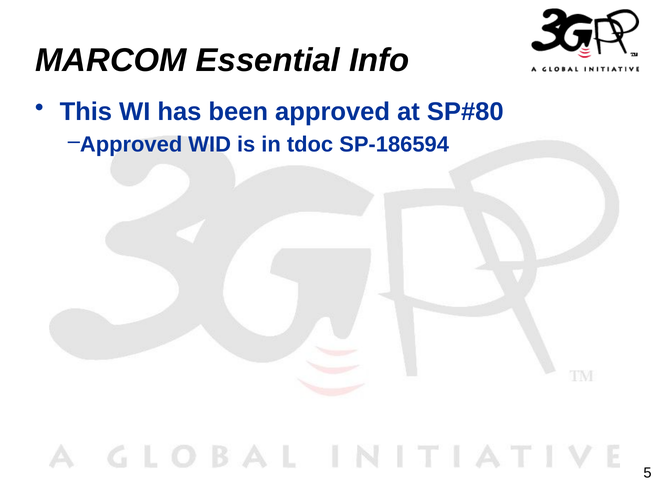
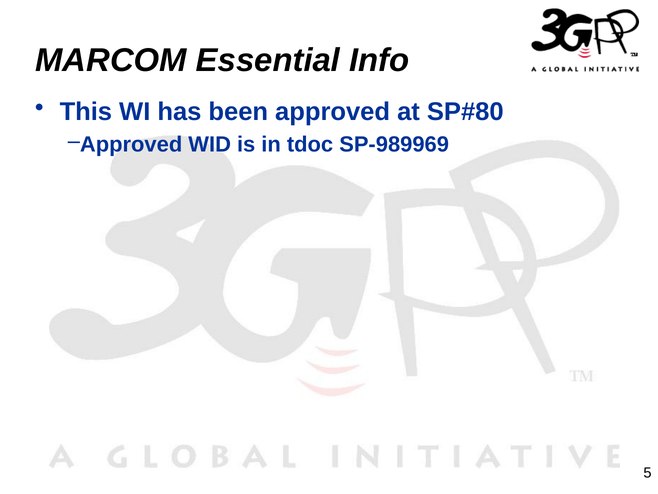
SP-186594: SP-186594 -> SP-989969 (394, 144)
